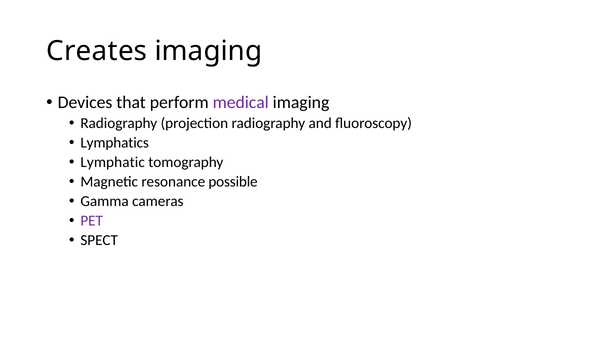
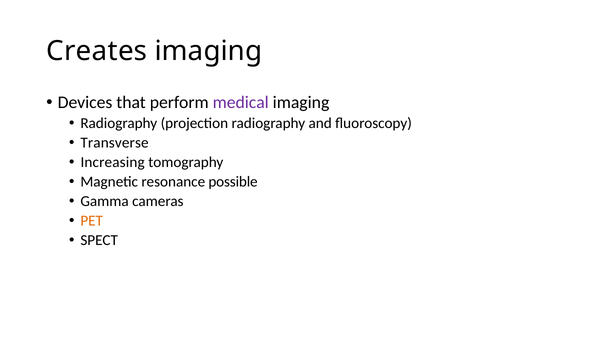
Lymphatics: Lymphatics -> Transverse (115, 143)
Lymphatic: Lymphatic -> Increasing (113, 163)
PET colour: purple -> orange (92, 221)
